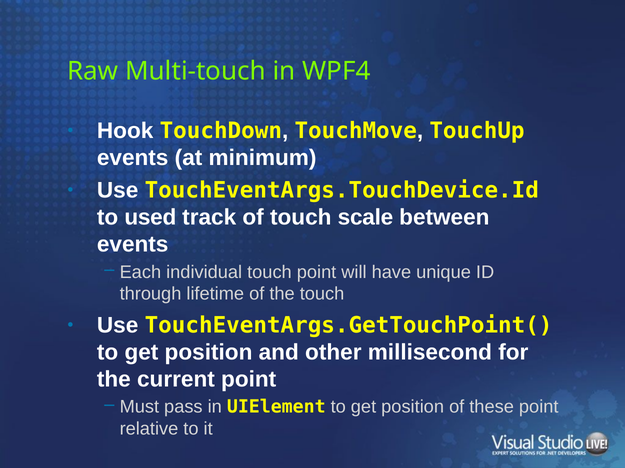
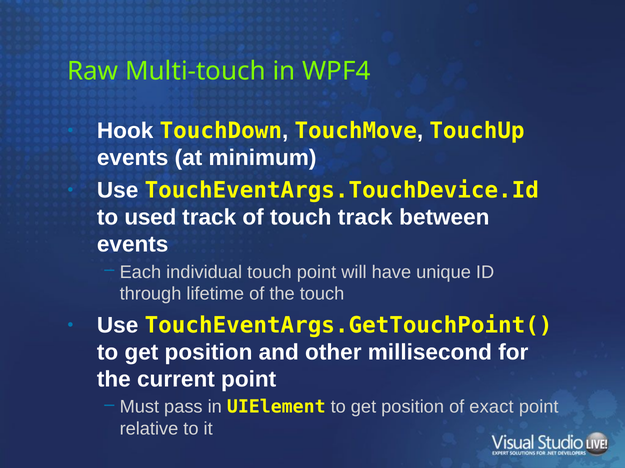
touch scale: scale -> track (365, 218)
these: these -> exact (492, 408)
